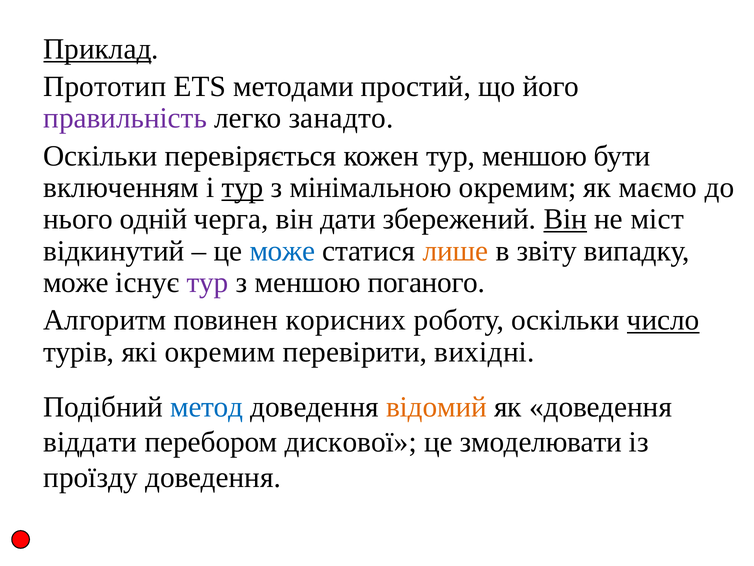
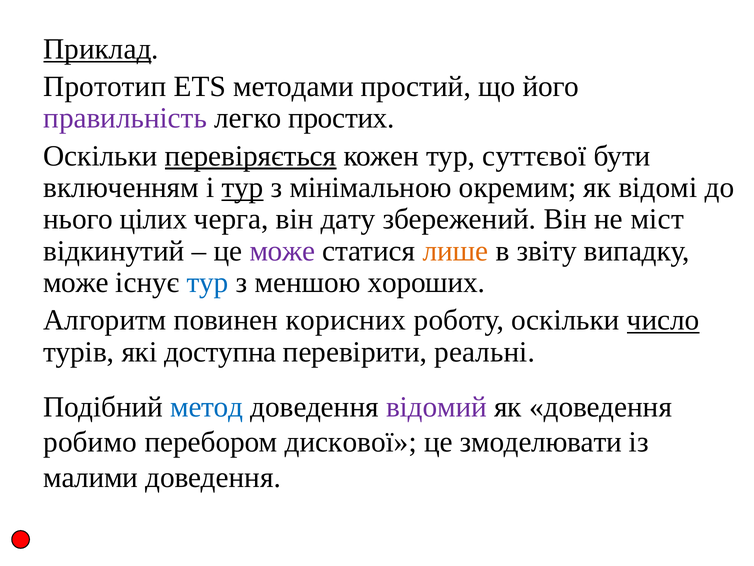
занадто: занадто -> простих (341, 118)
перевіряється underline: none -> present (251, 156)
тур меншою: меншою -> суттєвої (534, 156)
маємо: маємо -> відомі (658, 187)
одній: одній -> цілих (154, 219)
дати: дати -> дату (348, 219)
Він underline: present -> none (565, 219)
може colour: blue -> purple (282, 251)
тур colour: purple -> blue (208, 282)
поганого: поганого -> хороших (426, 282)
які окремим: окремим -> доступна (220, 352)
вихідні: вихідні -> реальні (485, 352)
відомий colour: orange -> purple (436, 407)
віддати: віддати -> робимо (90, 442)
проїзду: проїзду -> малими (91, 477)
